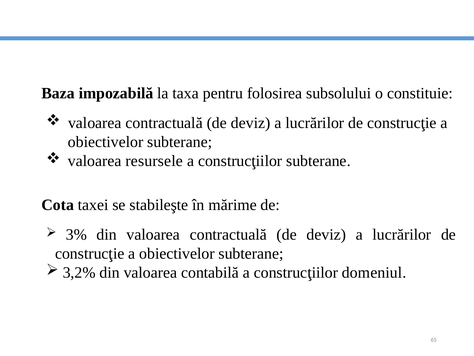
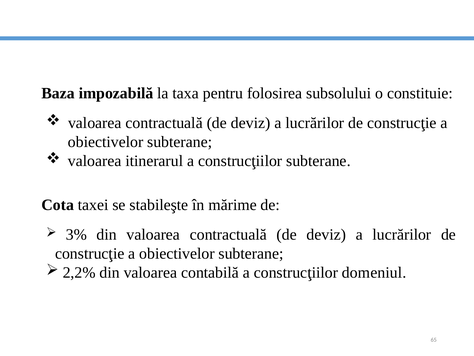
resursele: resursele -> itinerarul (154, 161)
3,2%: 3,2% -> 2,2% (79, 272)
